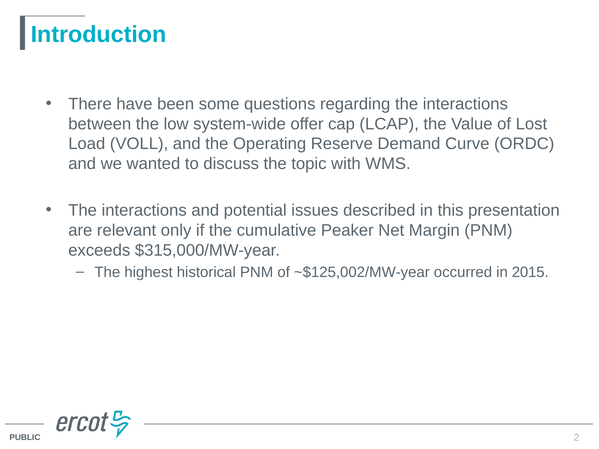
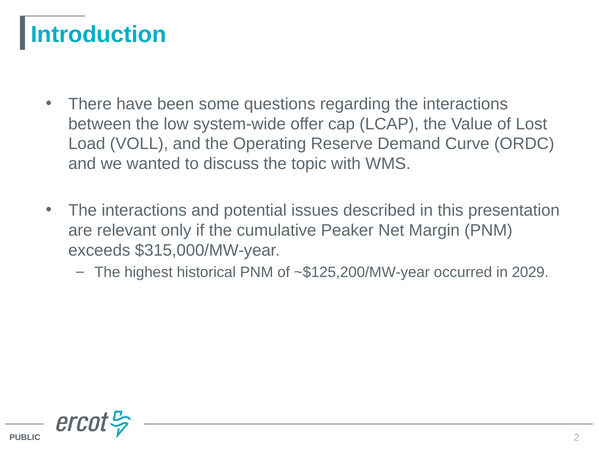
~$125,002/MW-year: ~$125,002/MW-year -> ~$125,200/MW-year (362, 272)
2015: 2015 -> 2029 (530, 272)
